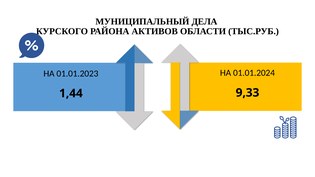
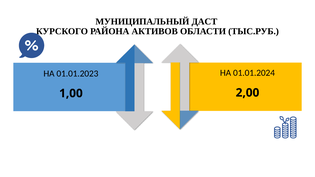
ДЕЛА: ДЕЛА -> ДАСТ (204, 22)
9,33: 9,33 -> 2,00 (247, 93)
1,44: 1,44 -> 1,00 (71, 93)
